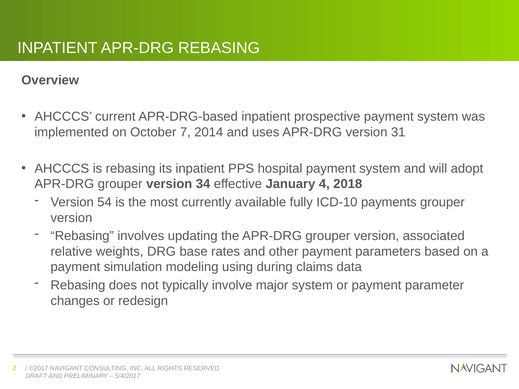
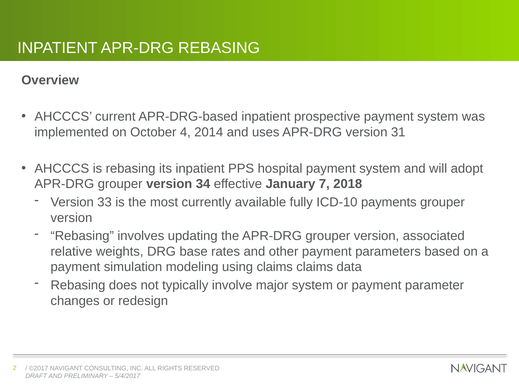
7: 7 -> 4 (185, 132)
4: 4 -> 7 (324, 184)
54: 54 -> 33 (105, 202)
using during: during -> claims (275, 267)
